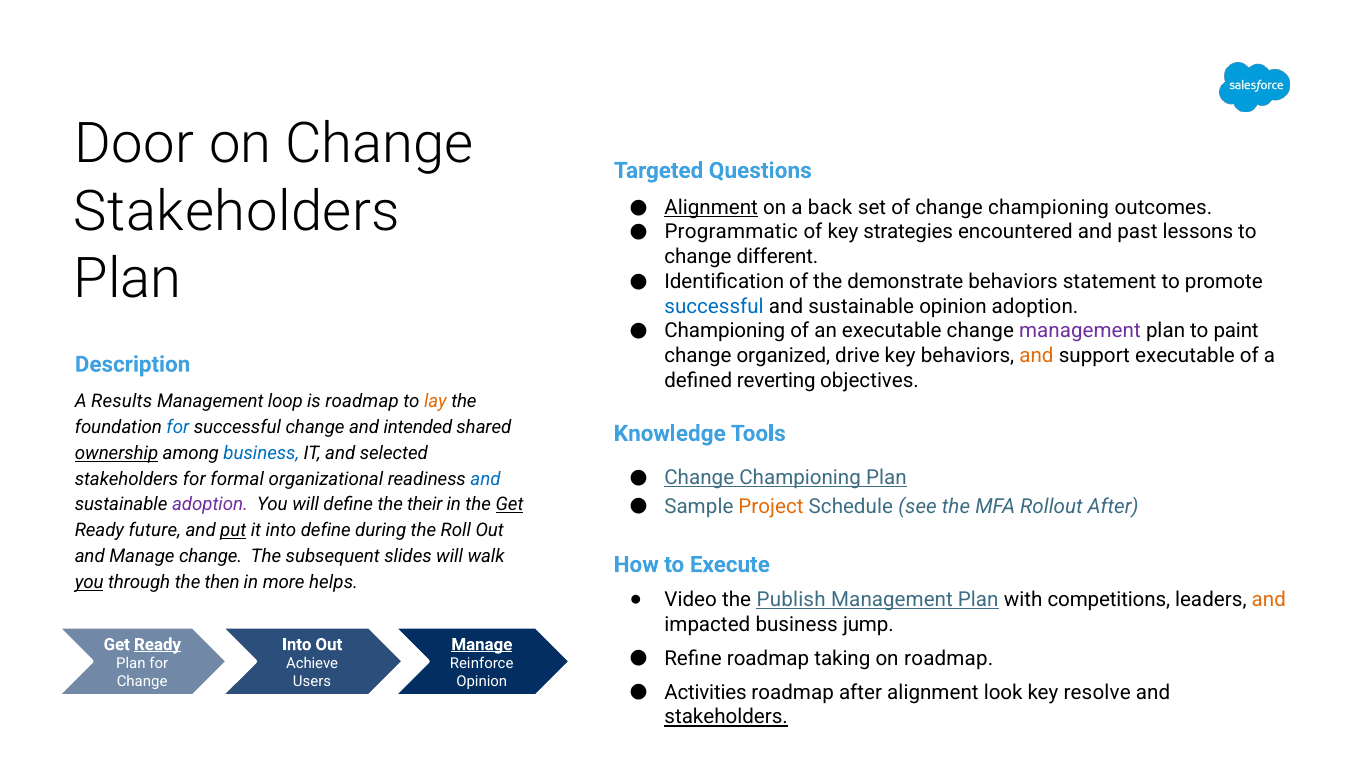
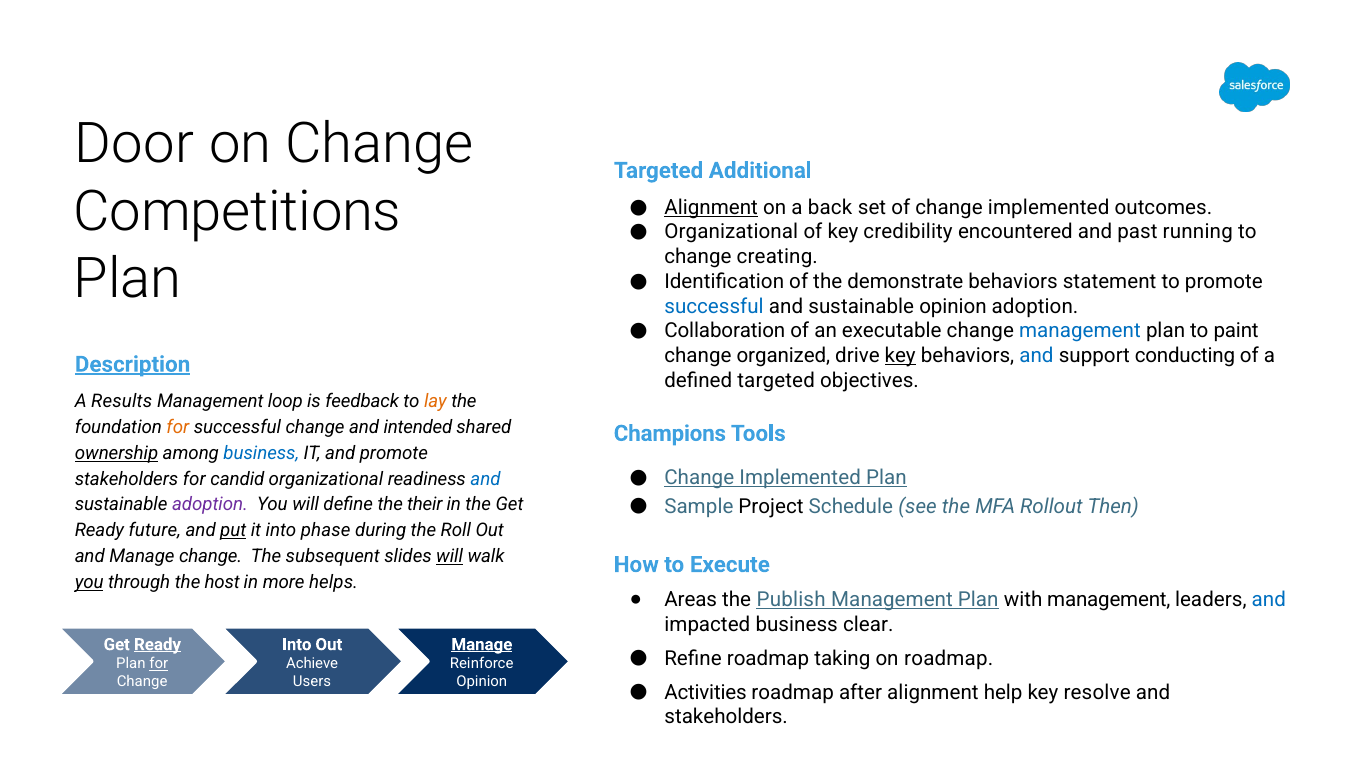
Questions: Questions -> Additional (760, 171)
Stakeholders: Stakeholders -> Competitions (238, 212)
of change championing: championing -> implemented (1049, 208)
Programmatic: Programmatic -> Organizational (731, 232)
strategies: strategies -> credibility (908, 232)
lessons: lessons -> running (1198, 232)
different: different -> creating (777, 257)
Championing: Championing -> Collaboration (725, 331)
management colour: purple -> blue (1080, 331)
key underline: none -> present (900, 356)
and colour: orange -> blue (1036, 356)
support executable: executable -> conducting (1185, 356)
Description underline: none -> present (133, 364)
defined reverting: reverting -> targeted (776, 381)
is roadmap: roadmap -> feedback (362, 402)
for colour: blue -> orange (178, 427)
Knowledge: Knowledge -> Champions (670, 434)
and selected: selected -> promote (394, 453)
Championing: Championing -> Implemented (800, 478)
formal: formal -> candid (237, 479)
Project colour: orange -> black (771, 507)
Rollout After: After -> Then (1113, 507)
Get underline: present -> none (510, 505)
into define: define -> phase (326, 531)
will underline: none -> present (450, 557)
then: then -> host (222, 583)
Video: Video -> Areas (691, 600)
with competitions: competitions -> management (1109, 600)
and colour: orange -> blue (1269, 600)
jump: jump -> clear (868, 625)
for underline: none -> present (159, 664)
look: look -> help (1003, 693)
stakeholders underline: present -> none (726, 717)
